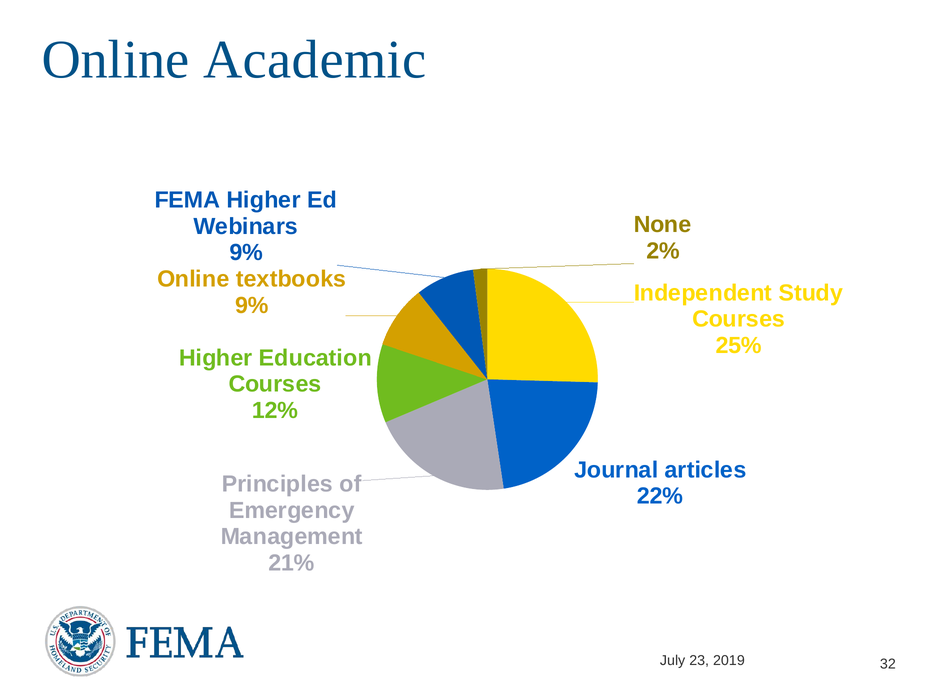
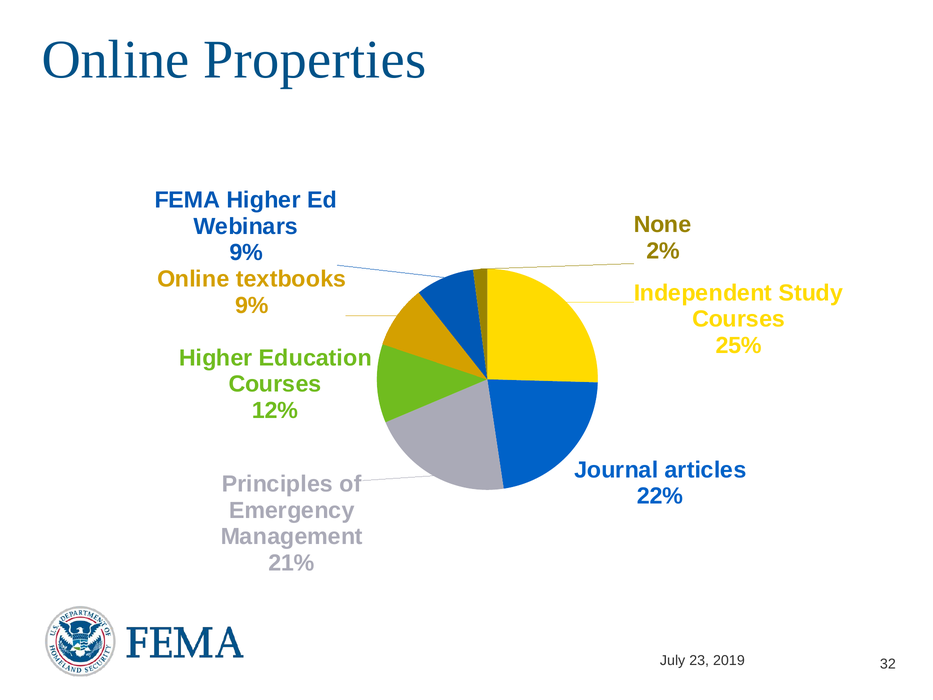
Academic: Academic -> Properties (315, 60)
